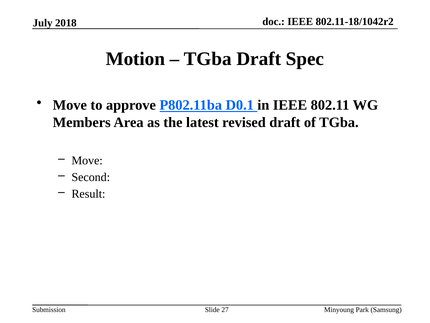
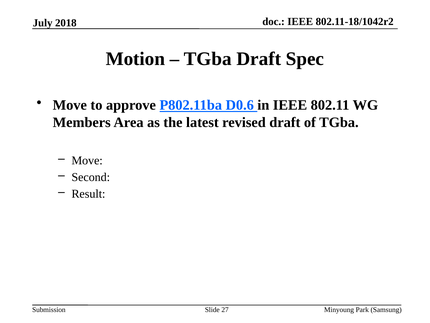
D0.1: D0.1 -> D0.6 (240, 105)
